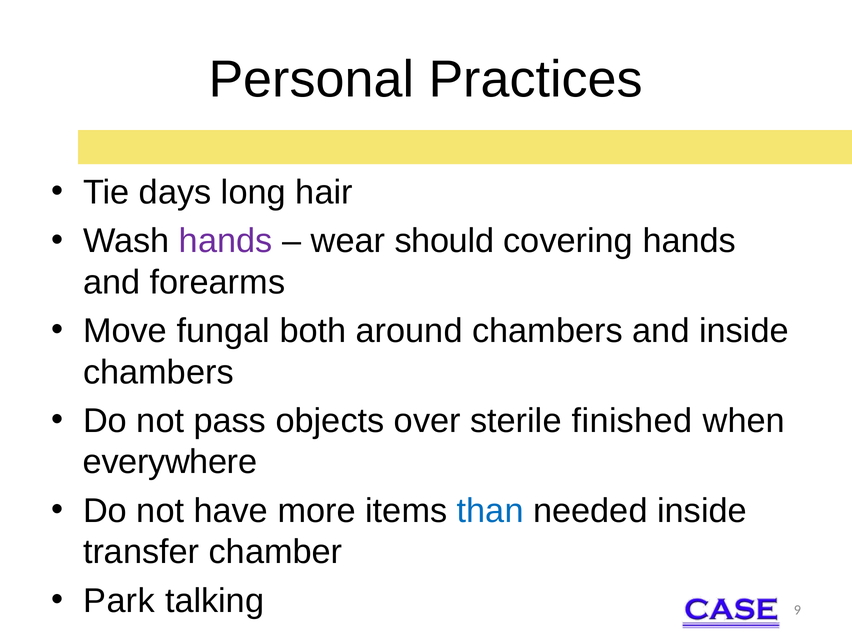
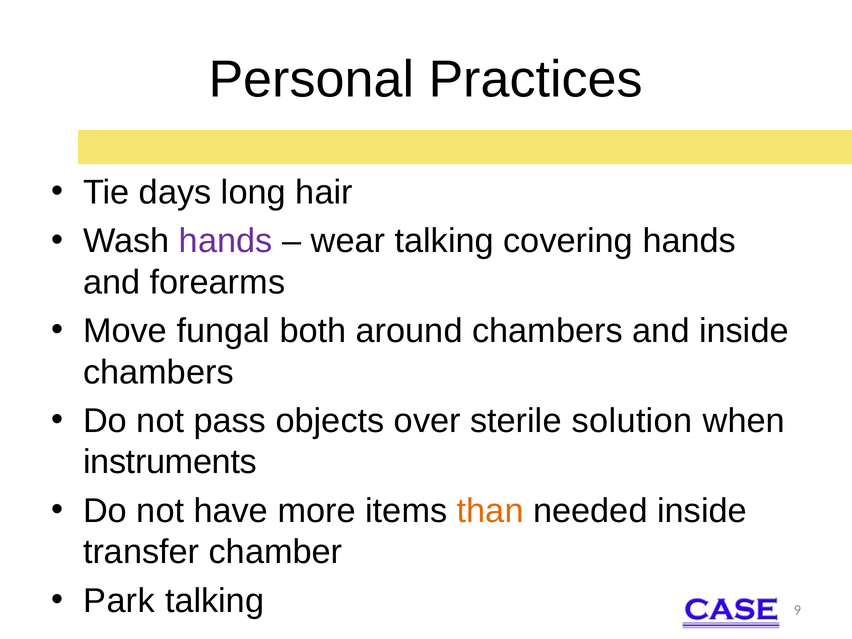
wear should: should -> talking (444, 241)
finished: finished -> solution (632, 421)
everywhere: everywhere -> instruments (170, 462)
than colour: blue -> orange (490, 511)
